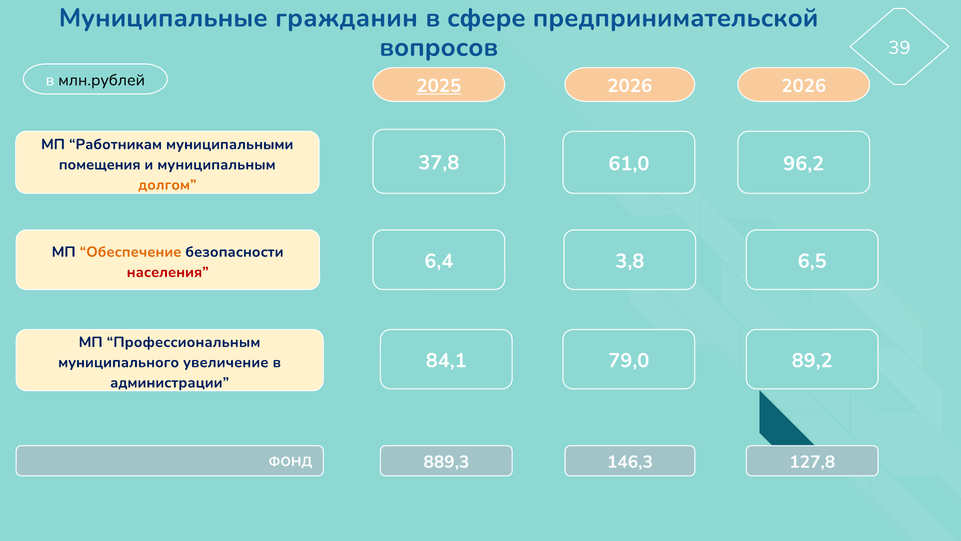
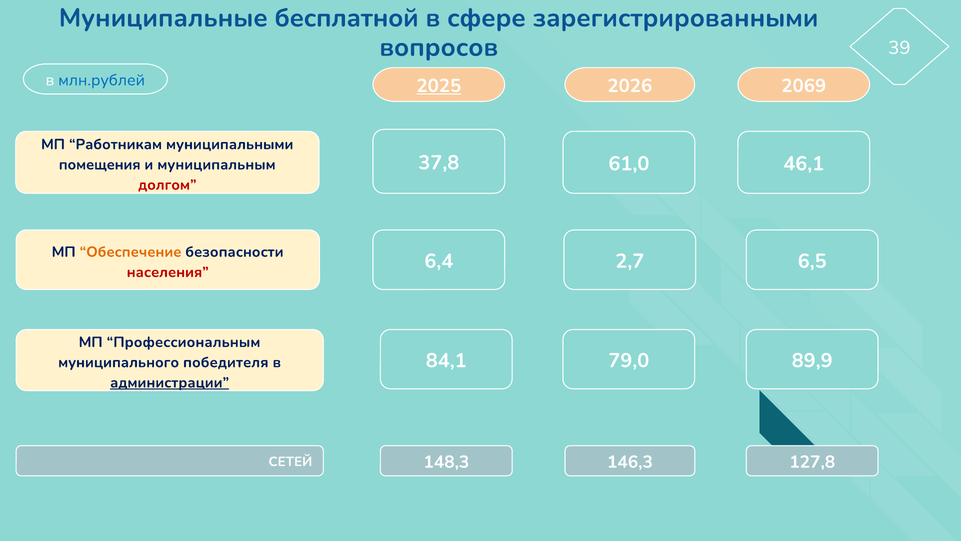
гражданин: гражданин -> бесплатной (347, 18)
предпринимательской: предпринимательской -> зарегистрированными (676, 18)
млн.рублей colour: black -> blue (102, 80)
2026 2026: 2026 -> 2069 (804, 86)
96,2: 96,2 -> 46,1 (804, 164)
долгом colour: orange -> red (167, 185)
3,8: 3,8 -> 2,7 (630, 261)
89,2: 89,2 -> 89,9 (812, 360)
увеличение: увеличение -> победителя (226, 362)
администрации underline: none -> present (170, 382)
889,3: 889,3 -> 148,3 (446, 462)
ФОНД: ФОНД -> СЕТЕЙ (290, 461)
